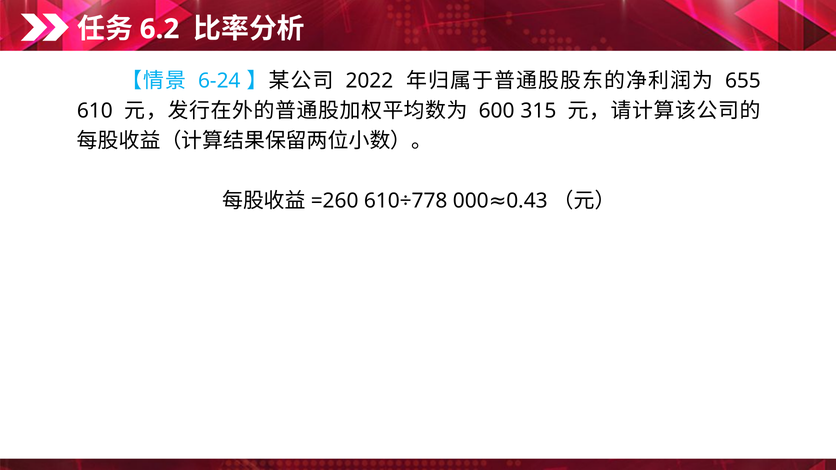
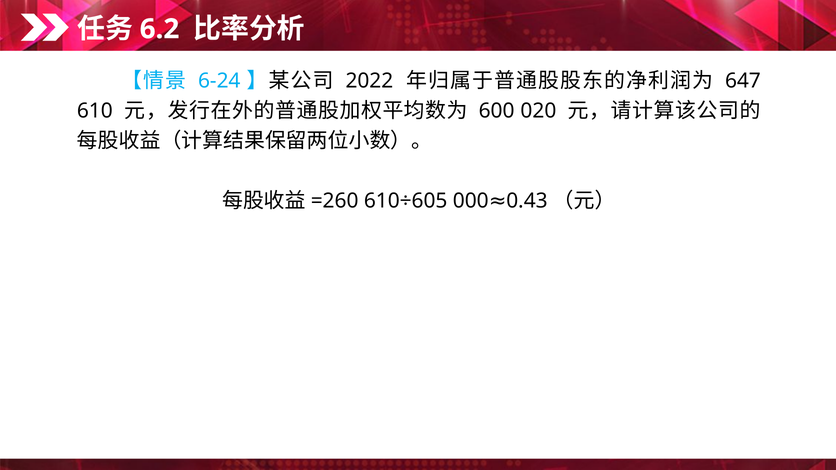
655: 655 -> 647 (743, 81)
315: 315 -> 020 (538, 111)
610÷778: 610÷778 -> 610÷605 (406, 201)
